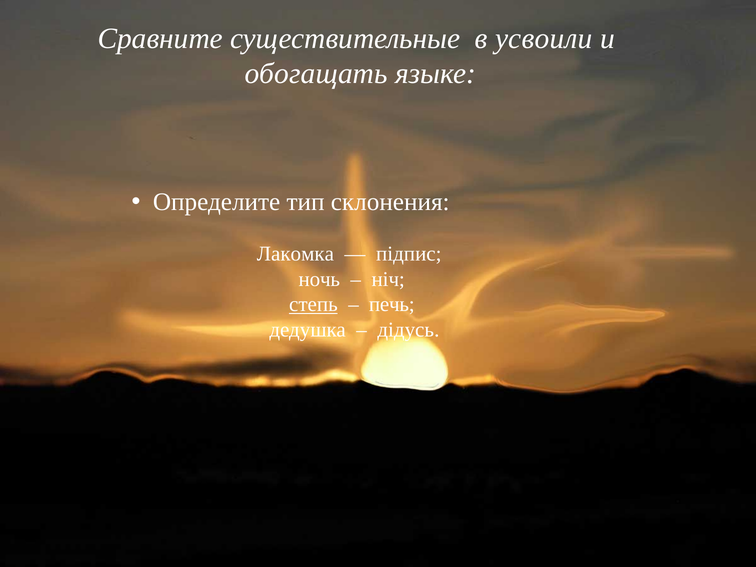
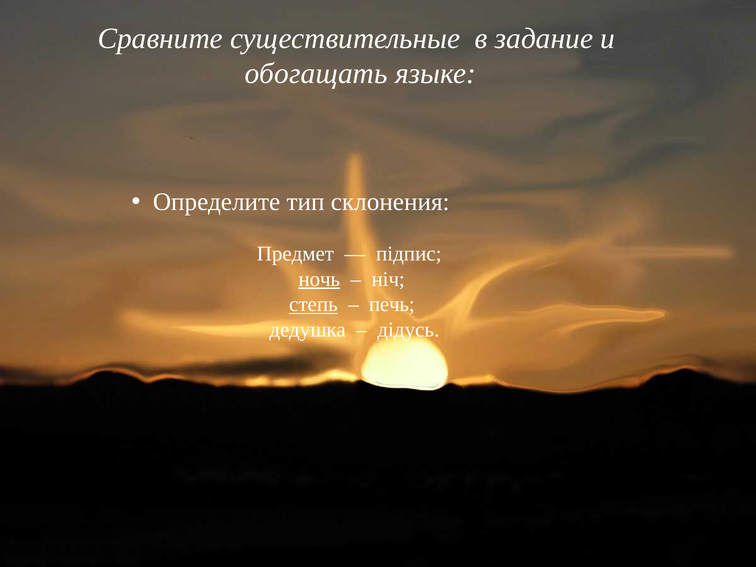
усвоили: усвоили -> задание (544, 38)
Лакомка: Лакомка -> Предмет (295, 254)
ночь underline: none -> present (319, 279)
